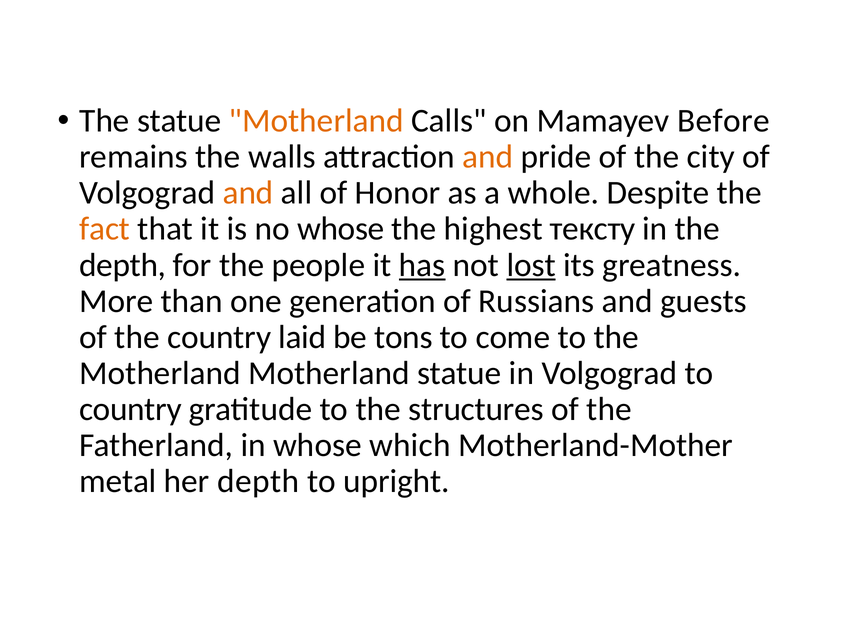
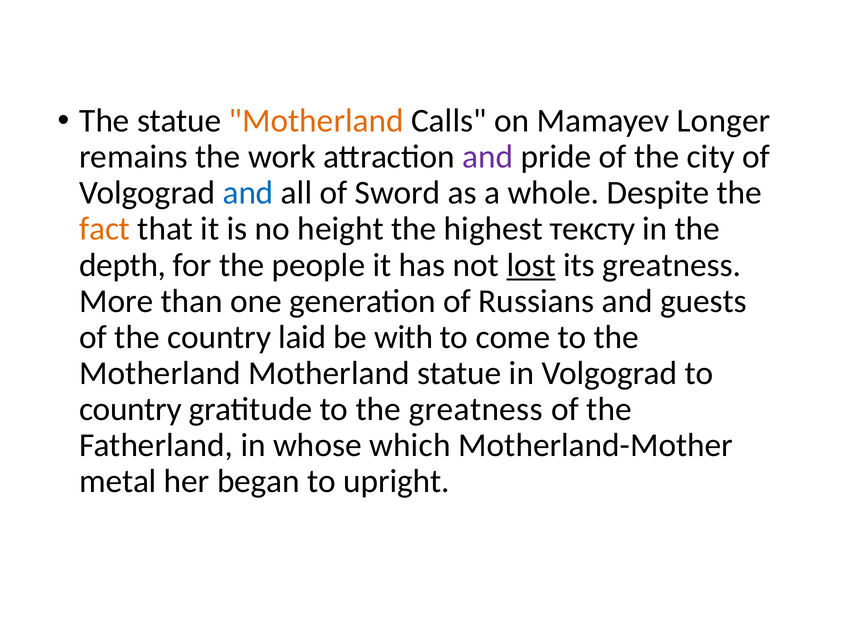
Before: Before -> Longer (724, 121)
walls: walls -> work (282, 157)
and colour: orange -> purple (488, 157)
and colour: orange -> blue (248, 193)
Honor: Honor -> Sword (398, 193)
no whose: whose -> height (341, 229)
has underline: present -> none (422, 265)
tons: tons -> with (404, 337)
the structures: structures -> greatness (476, 409)
her depth: depth -> began (258, 481)
